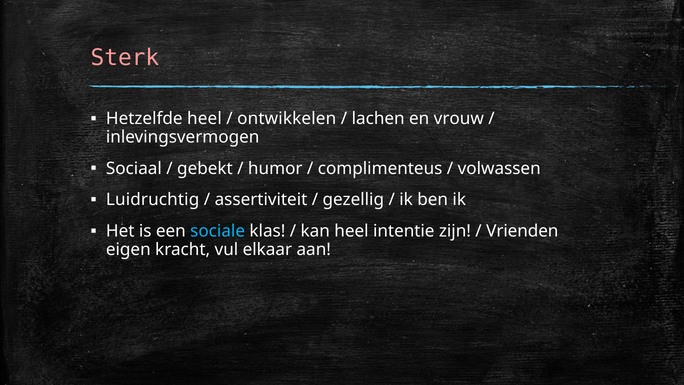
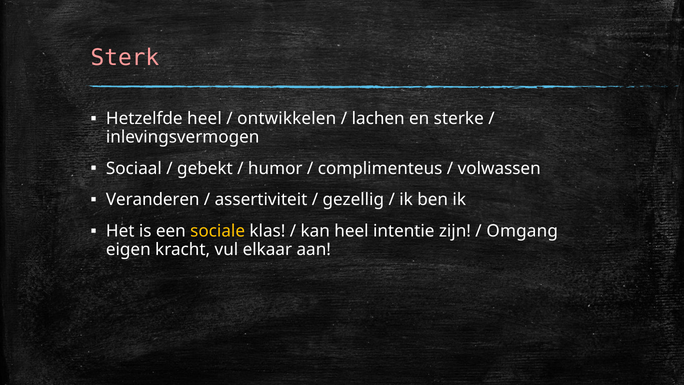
vrouw: vrouw -> sterke (459, 119)
Luidruchtig: Luidruchtig -> Veranderen (153, 200)
sociale colour: light blue -> yellow (218, 231)
Vrienden: Vrienden -> Omgang (522, 231)
